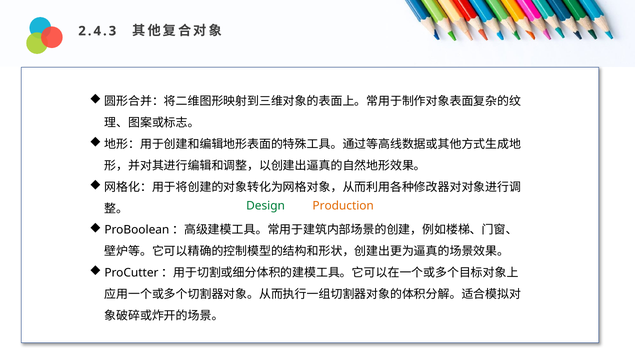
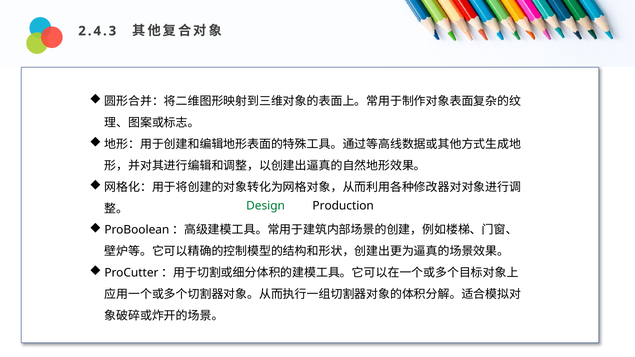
Production colour: orange -> black (343, 206)
